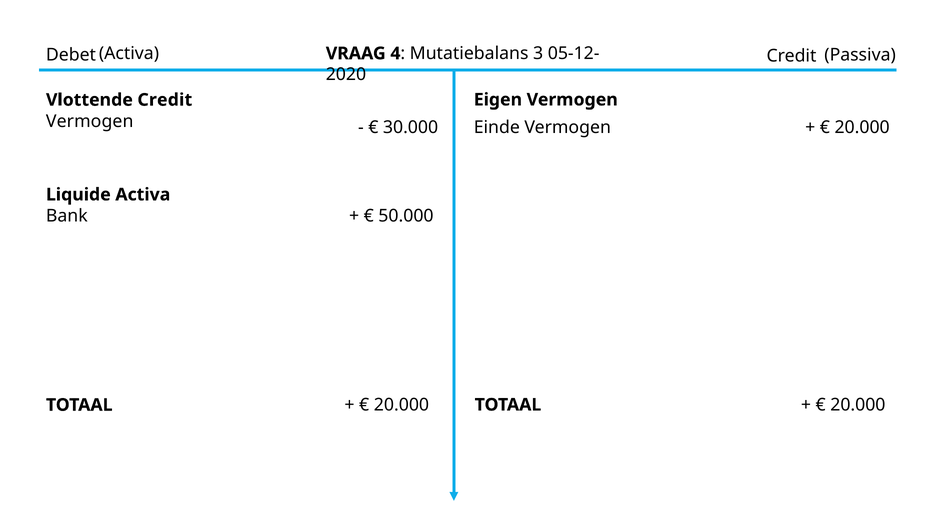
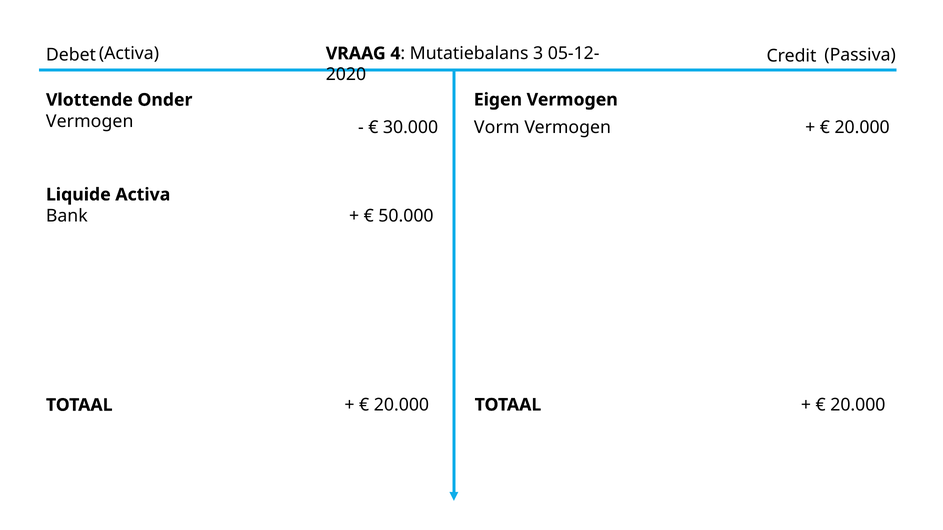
Vlottende Credit: Credit -> Onder (165, 100)
Einde: Einde -> Vorm (497, 127)
